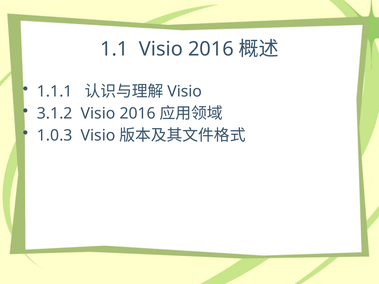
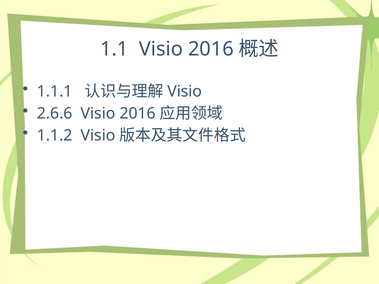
3.1.2: 3.1.2 -> 2.6.6 (55, 114)
1.0.3: 1.0.3 -> 1.1.2 (55, 136)
